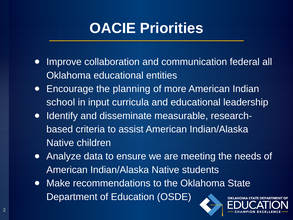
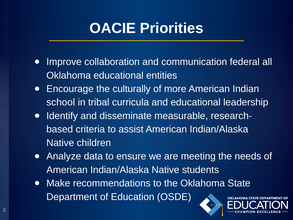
planning: planning -> culturally (132, 89)
input: input -> tribal (99, 102)
